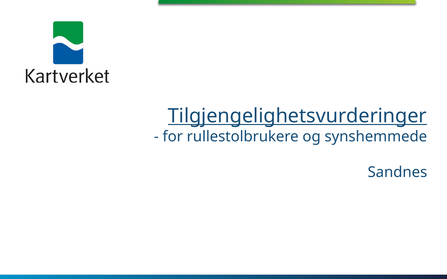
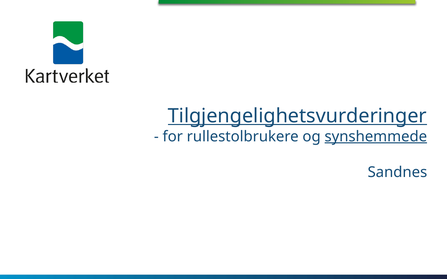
synshemmede underline: none -> present (376, 137)
